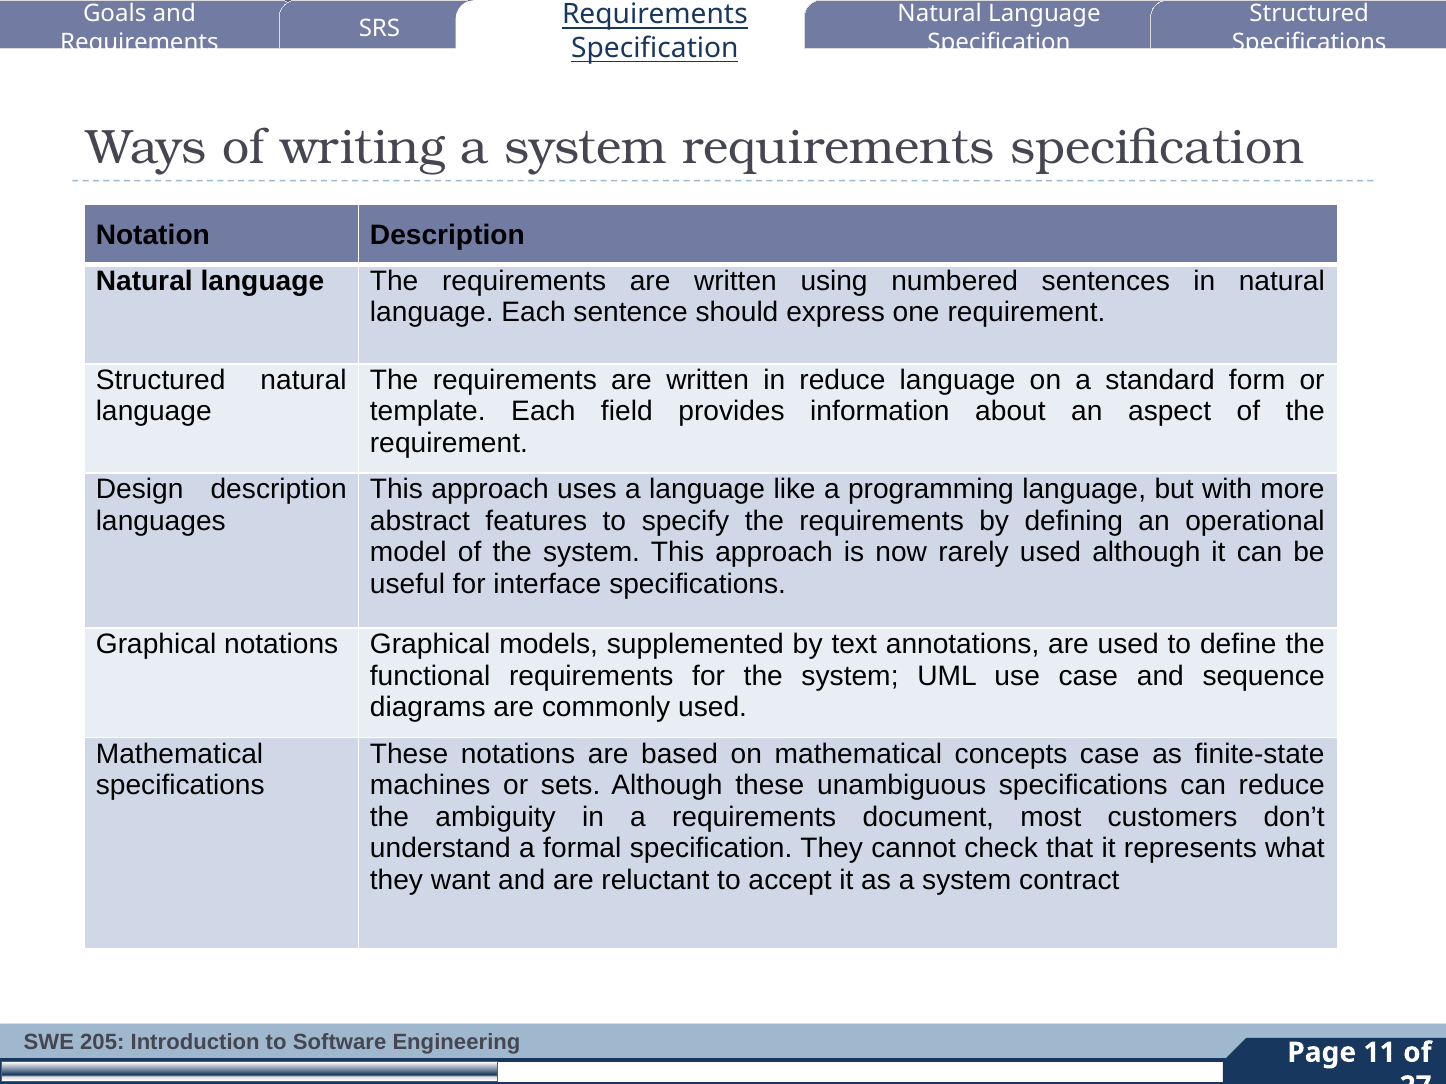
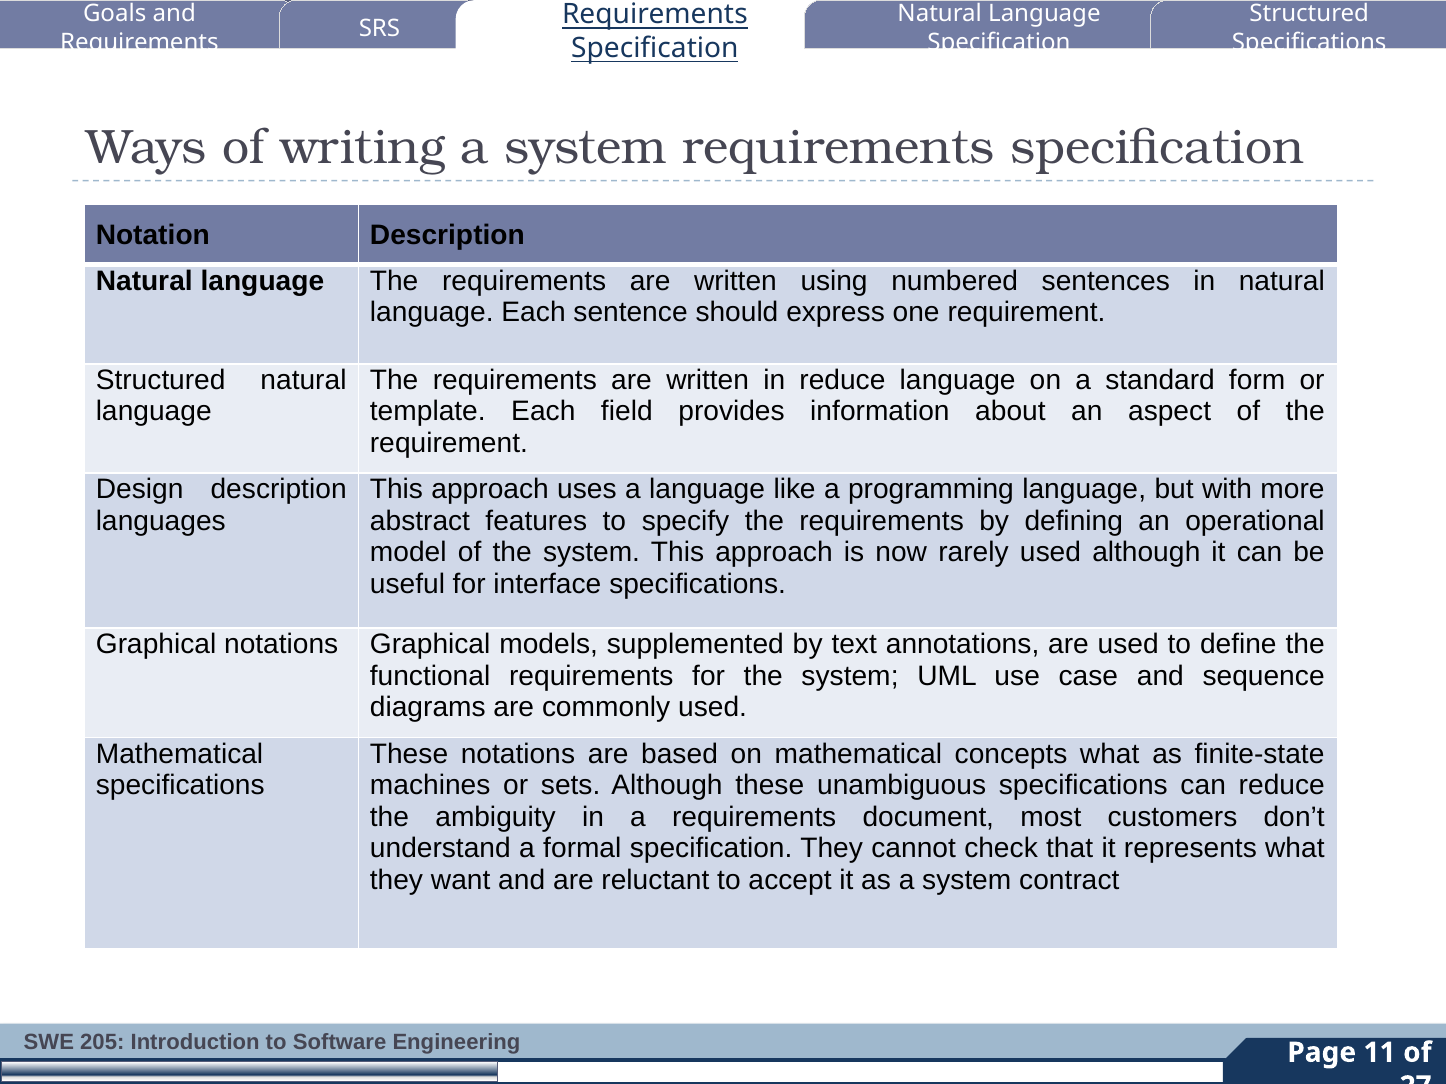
concepts case: case -> what (1110, 754)
